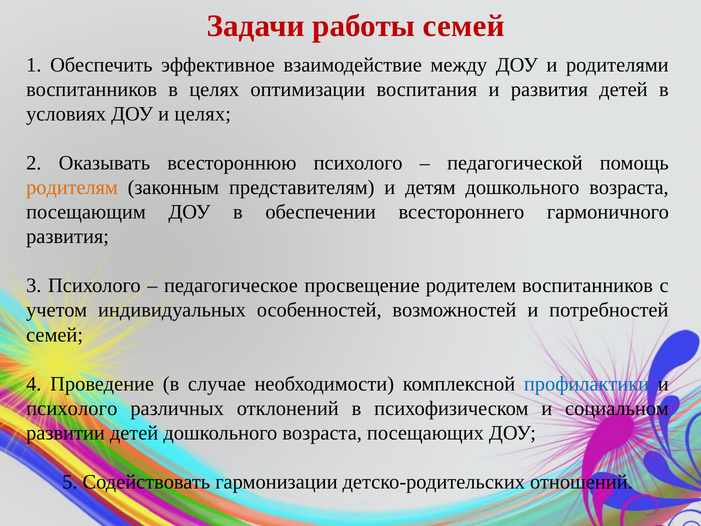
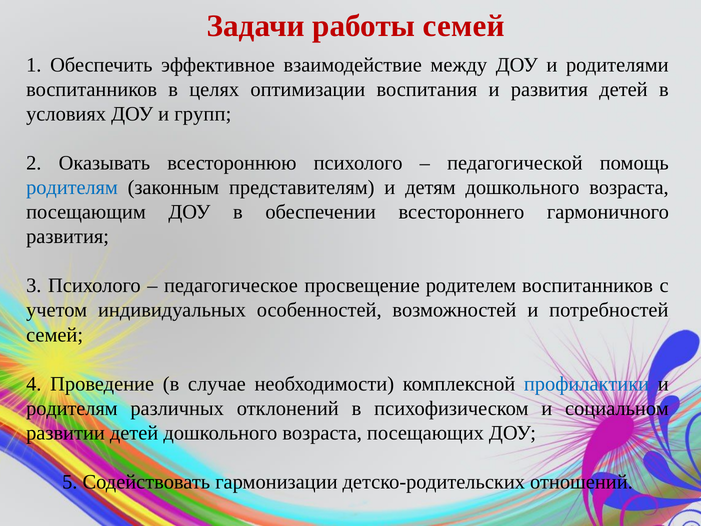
и целях: целях -> групп (203, 114)
родителям colour: orange -> blue (72, 187)
психолого: психолого -> родителям (72, 408)
